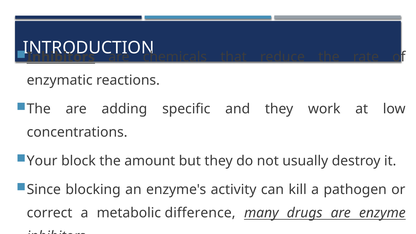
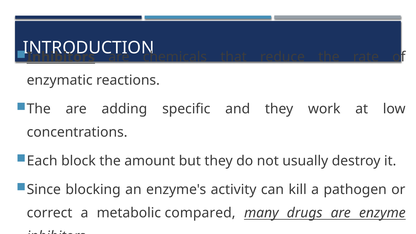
Your: Your -> Each (42, 161)
difference: difference -> compared (200, 213)
